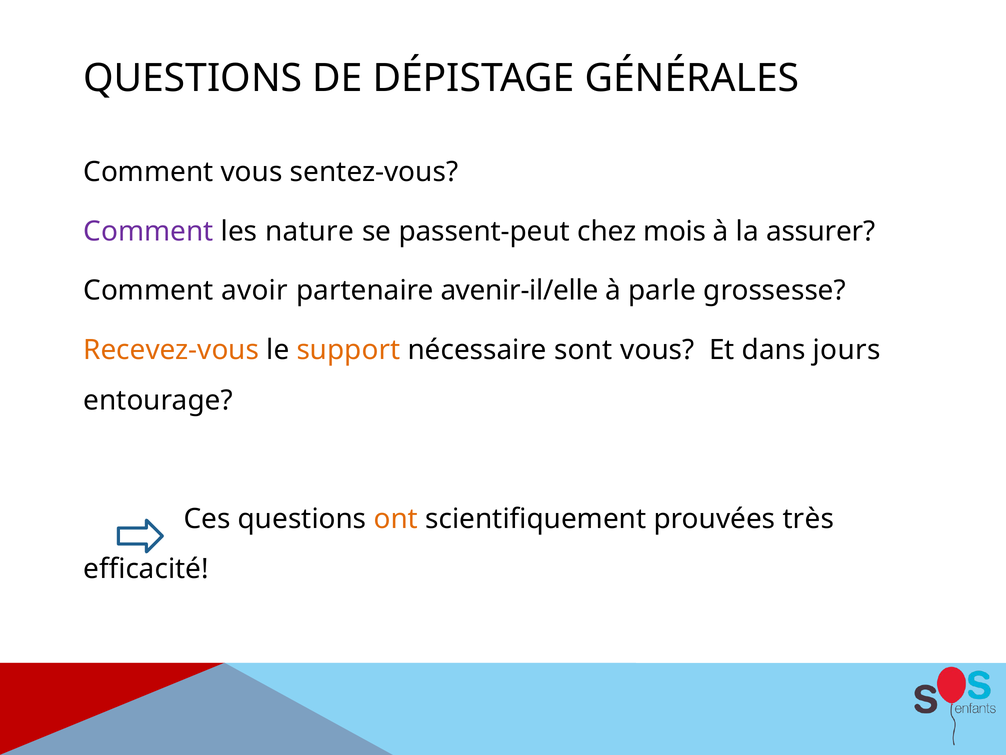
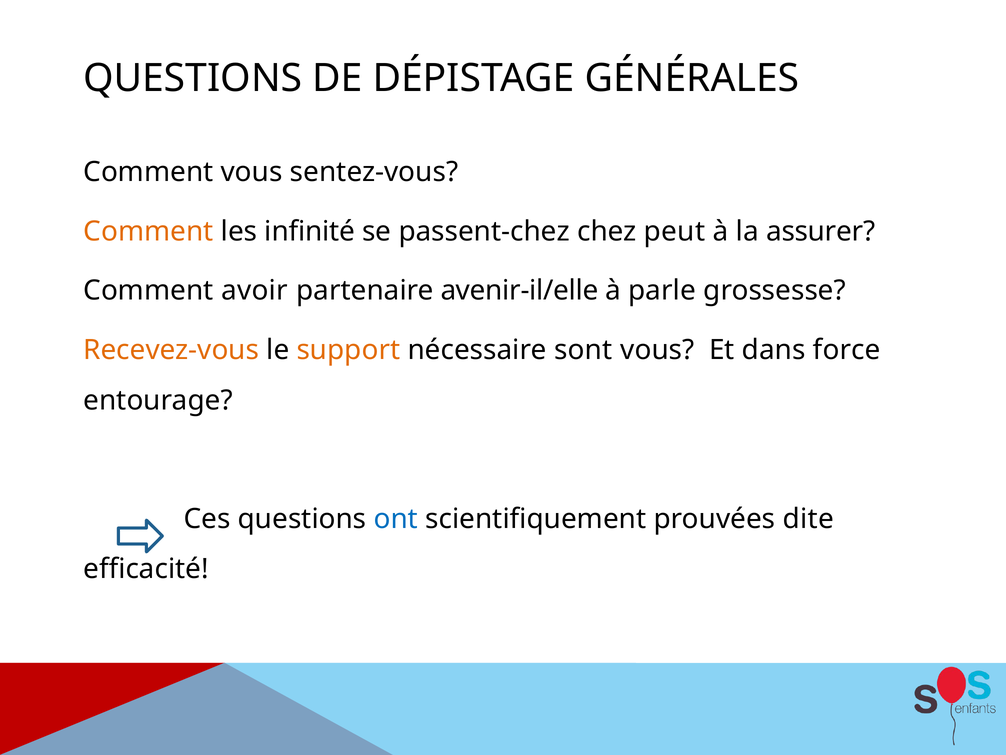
Comment colour: purple -> orange (148, 231)
nature: nature -> infinité (310, 231)
passent-peut: passent-peut -> passent-chez (484, 231)
mois: mois -> peut (675, 231)
jours: jours -> force (847, 350)
ont colour: orange -> blue (396, 518)
très: très -> dite (808, 518)
